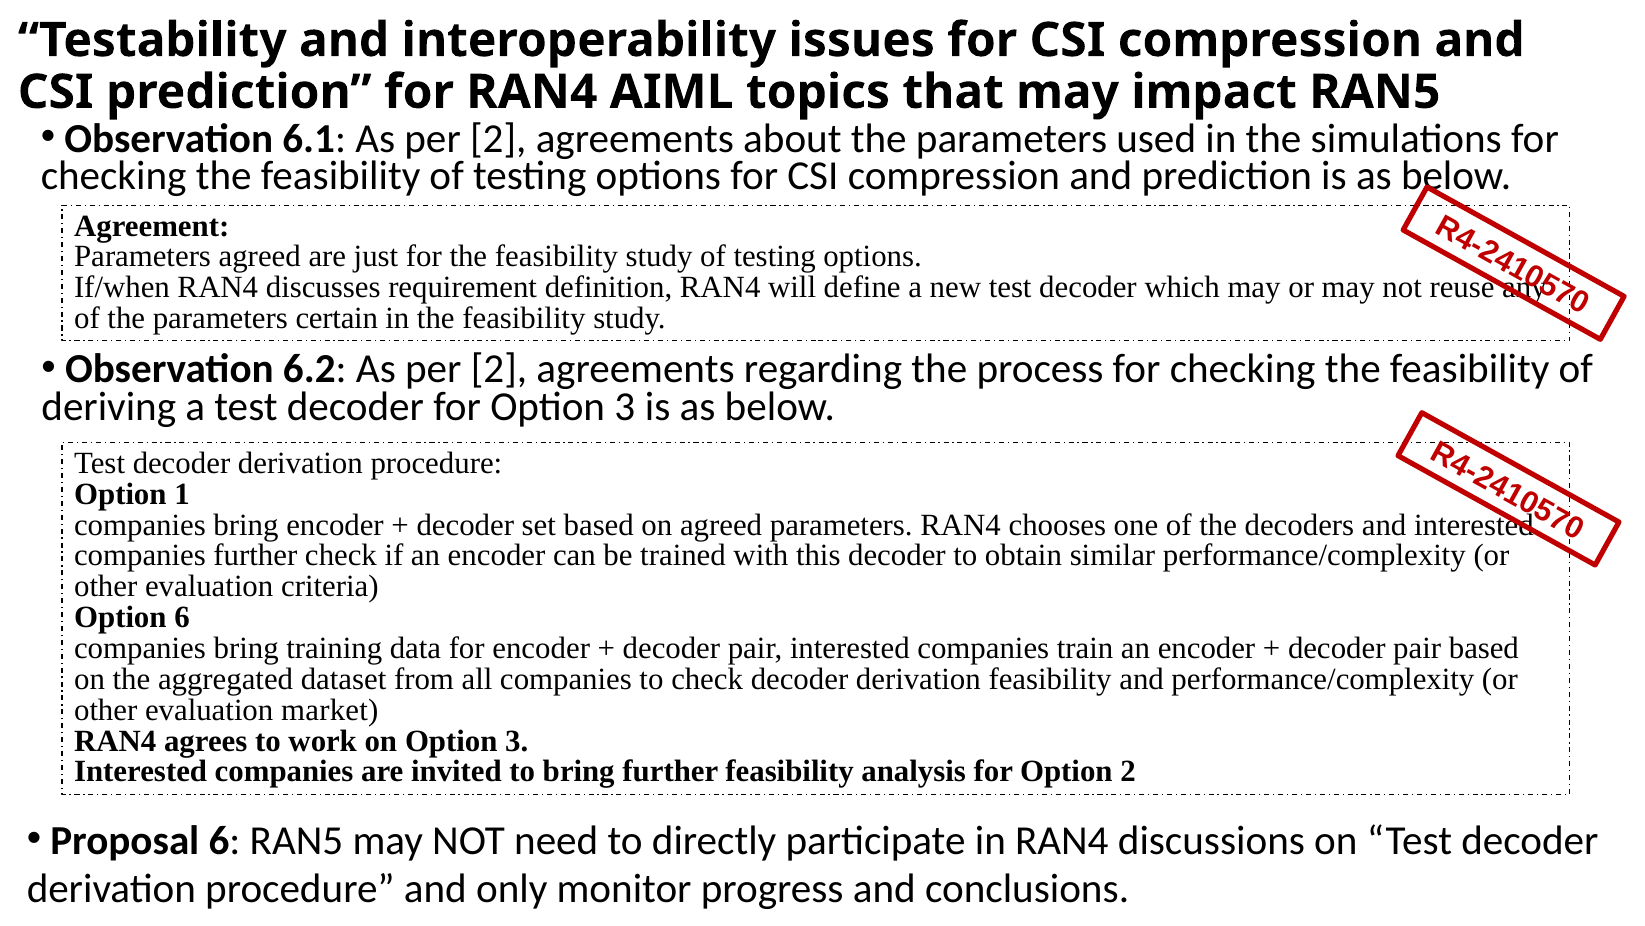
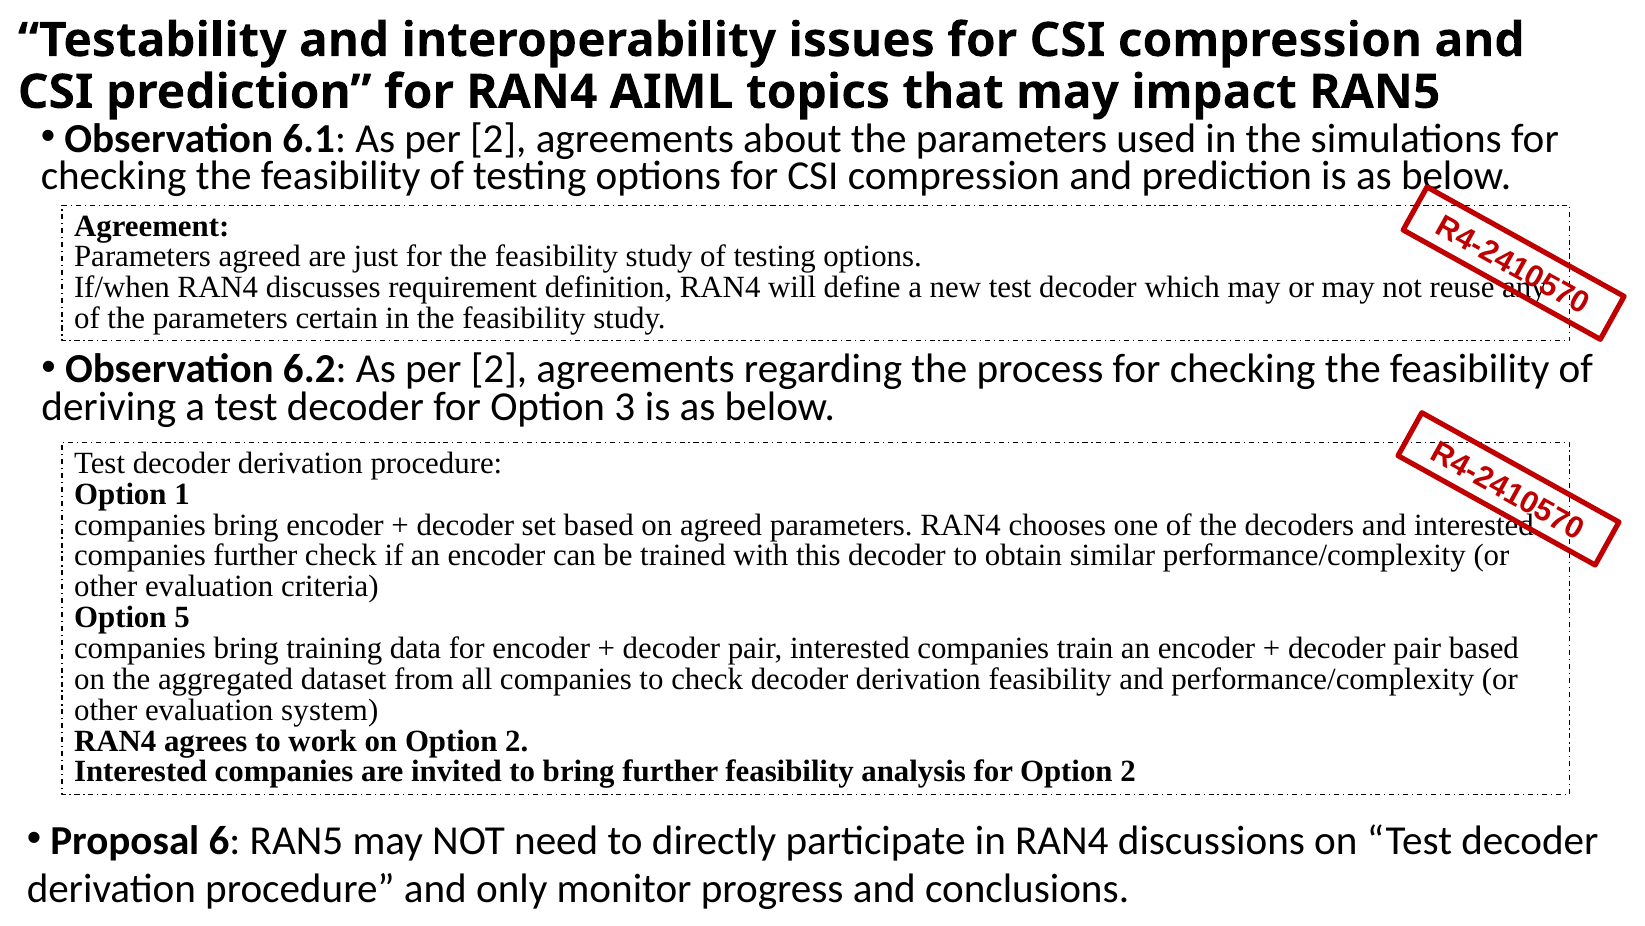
Option 6: 6 -> 5 (182, 617)
market: market -> system (330, 710)
on Option 3: 3 -> 2 (517, 741)
